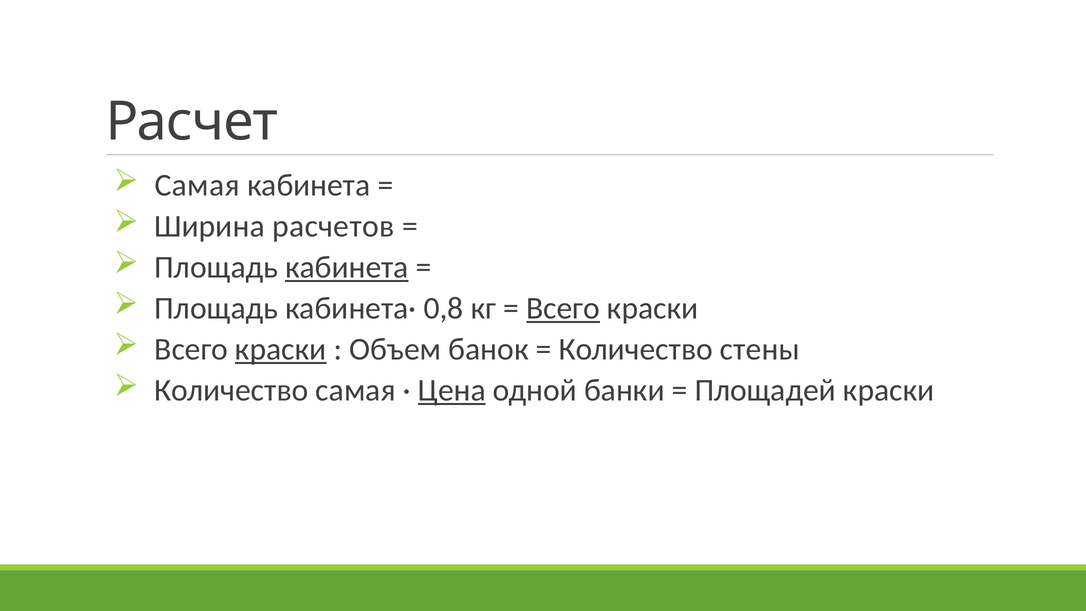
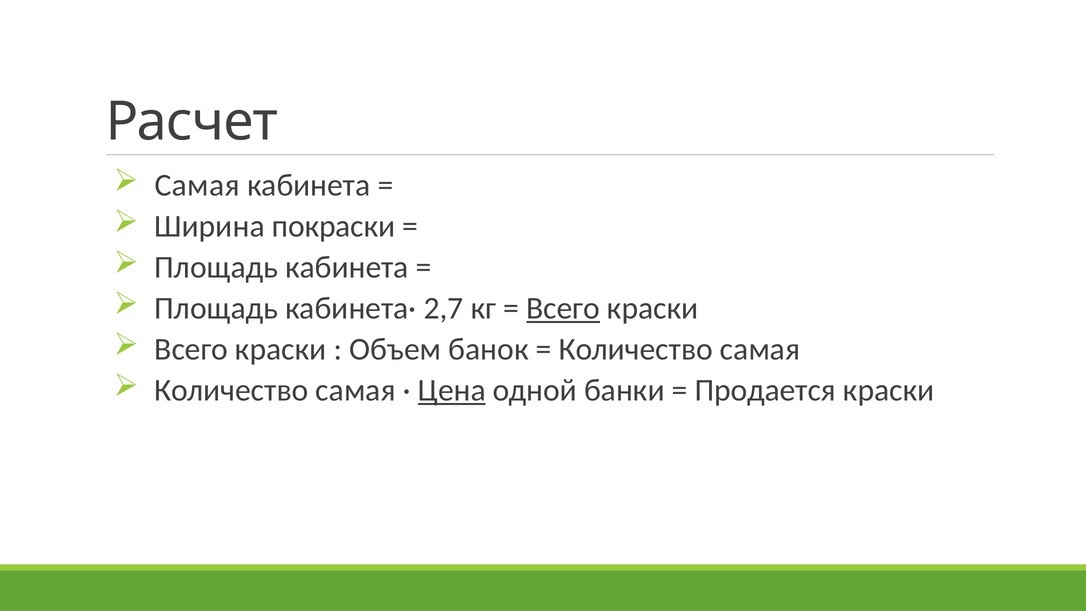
расчетов: расчетов -> покраски (334, 226)
кабинета underline: present -> none (347, 267)
0,8: 0,8 -> 2,7 (444, 308)
краски underline: present -> none (281, 349)
стены: стены -> самая (760, 349)
Площадей: Площадей -> Продается (765, 390)
